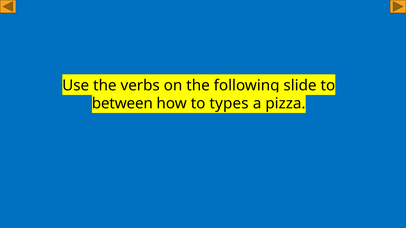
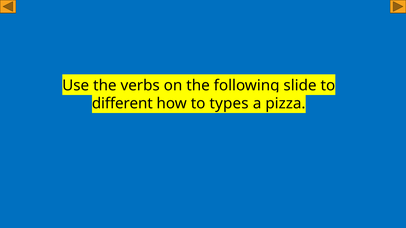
between: between -> different (122, 104)
